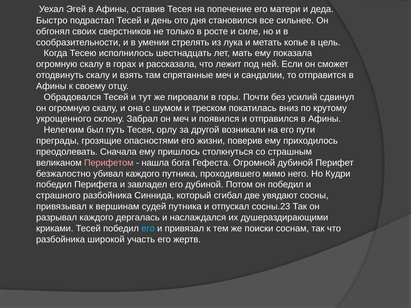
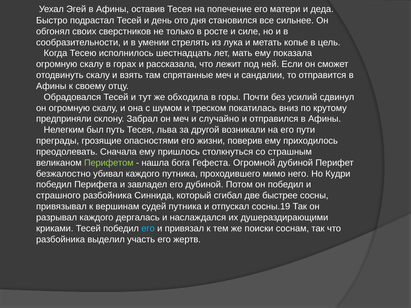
пировали: пировали -> обходила (188, 97)
укрощенного: укрощенного -> предприняли (64, 119)
появился: появился -> случайно (219, 119)
орлу: орлу -> льва (167, 130)
Перифетом colour: pink -> light green (109, 163)
увядают: увядают -> быстрее (280, 196)
сосны.23: сосны.23 -> сосны.19 (271, 207)
широкой: широкой -> выделил (106, 240)
